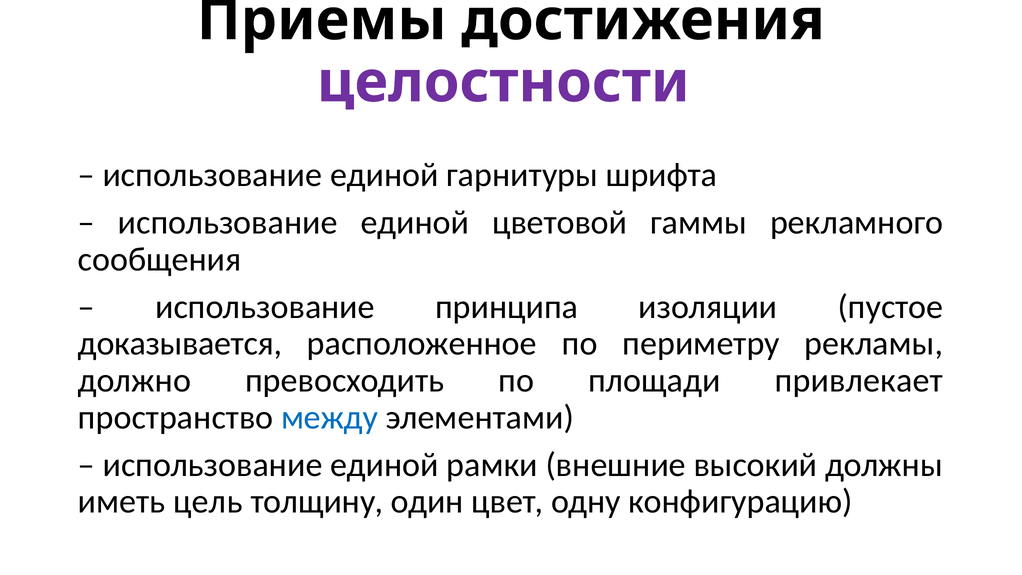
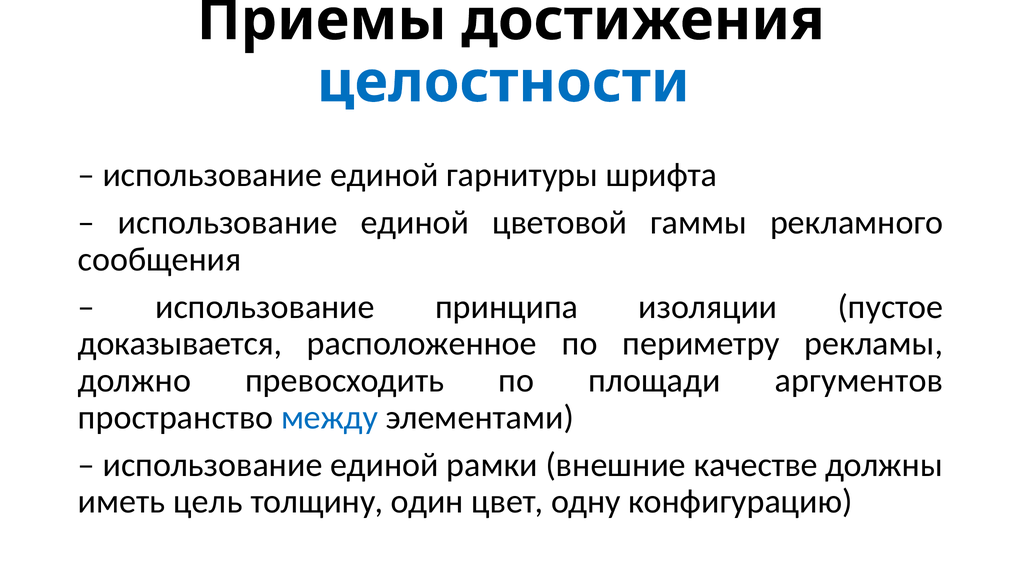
целостности colour: purple -> blue (503, 82)
привлекает: привлекает -> аргументов (859, 380)
высокий: высокий -> качестве (756, 465)
